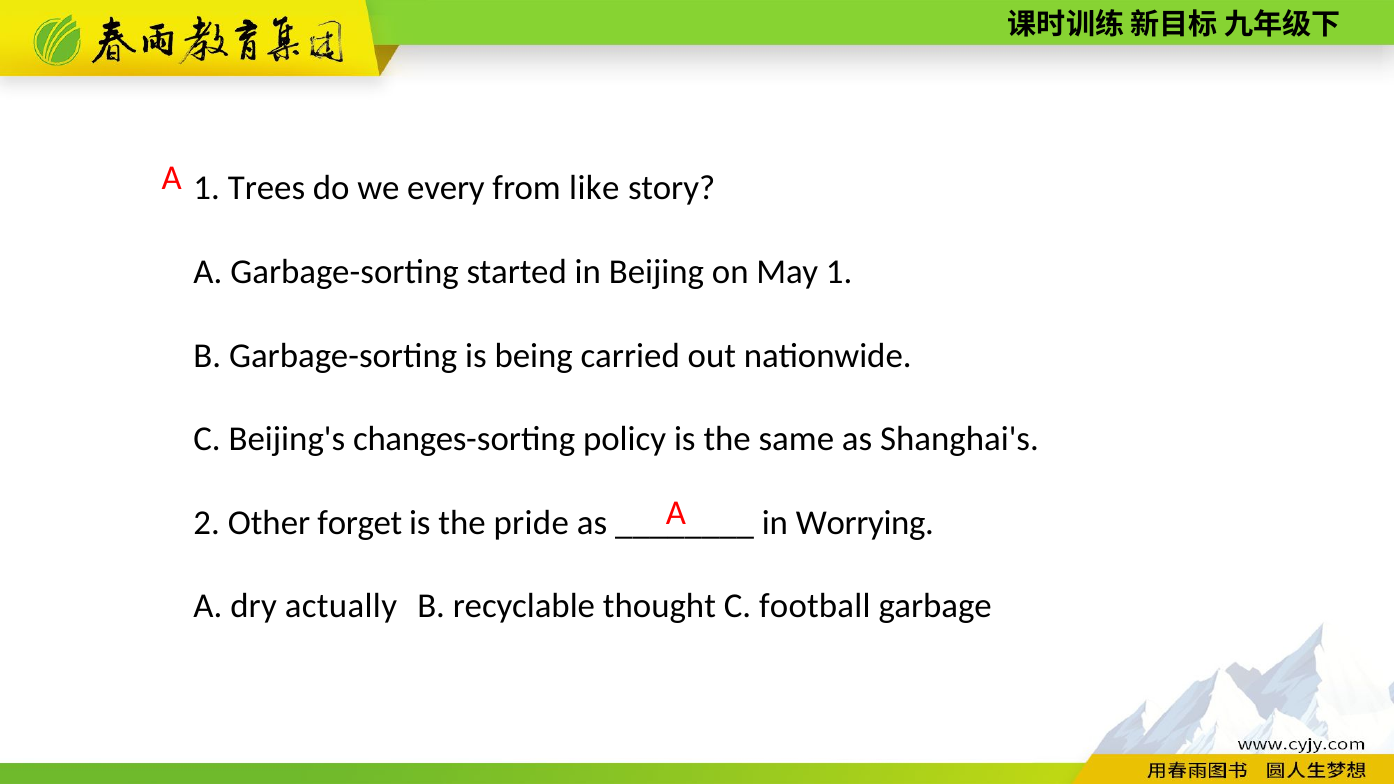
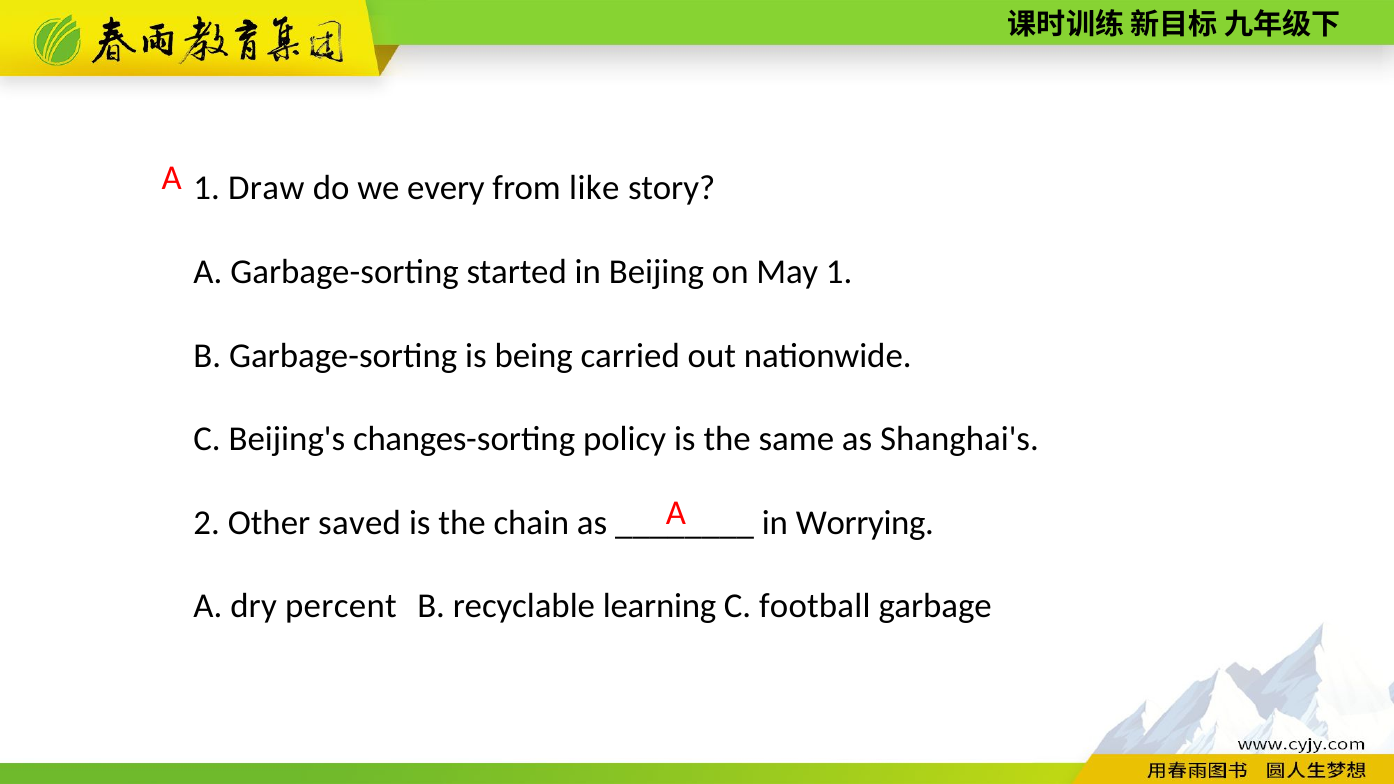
Trees: Trees -> Draw (266, 188)
forget: forget -> saved (360, 523)
pride: pride -> chain (531, 523)
actually: actually -> percent (341, 607)
thought: thought -> learning (660, 607)
